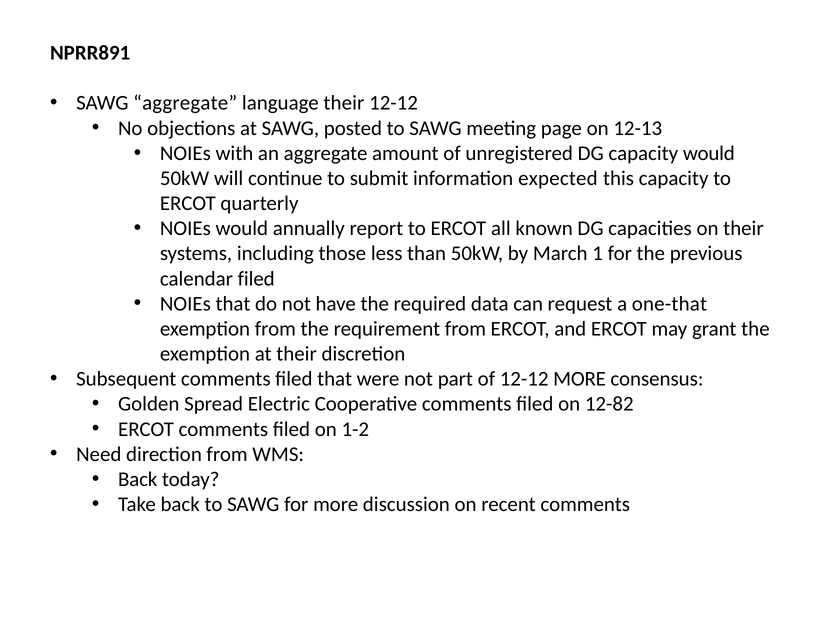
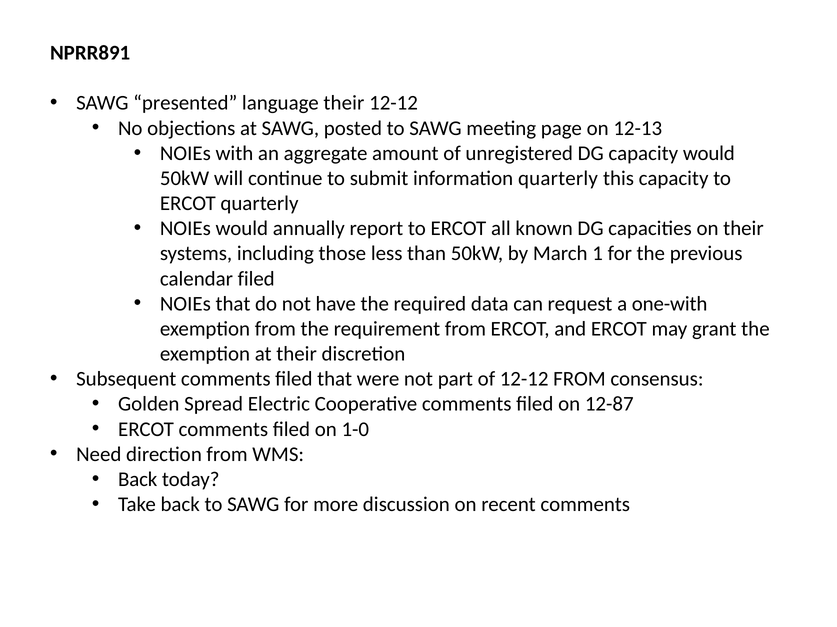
SAWG aggregate: aggregate -> presented (185, 103)
information expected: expected -> quarterly (558, 179)
one-that: one-that -> one-with (670, 304)
12-12 MORE: MORE -> FROM (579, 379)
12-82: 12-82 -> 12-87 (609, 405)
1-2: 1-2 -> 1-0 (355, 430)
